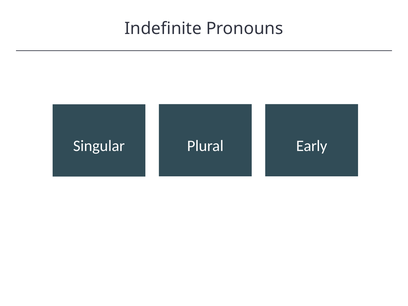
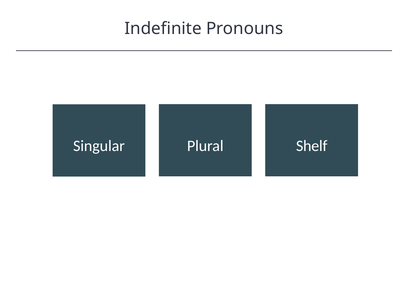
Early: Early -> Shelf (312, 146)
